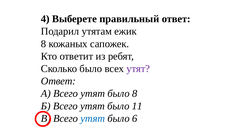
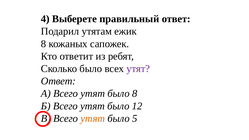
11: 11 -> 12 (137, 106)
утят colour: blue -> orange (93, 118)
6: 6 -> 5 (135, 118)
